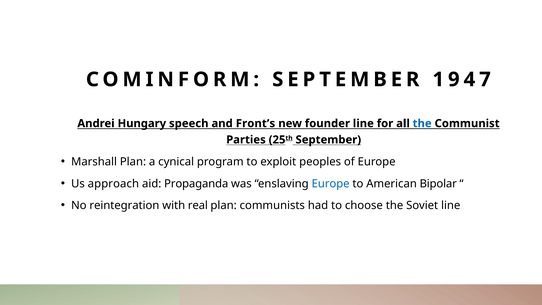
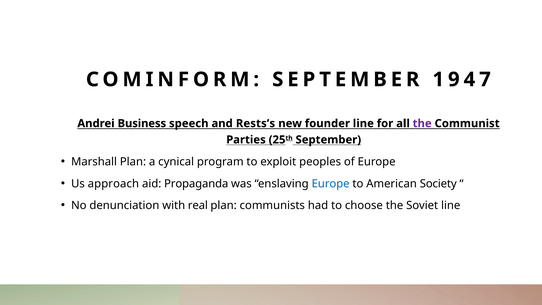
Hungary: Hungary -> Business (142, 123)
Front’s: Front’s -> Rests’s (255, 123)
the colour: blue -> purple (422, 123)
Bipolar: Bipolar -> Society (438, 184)
reintegration: reintegration -> denunciation (124, 205)
